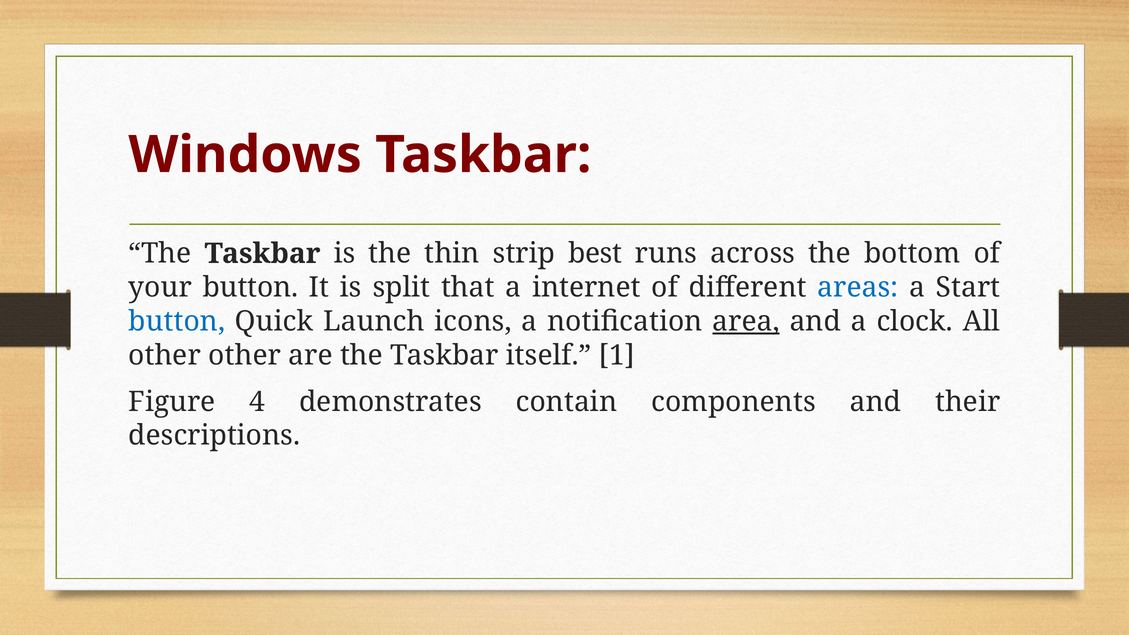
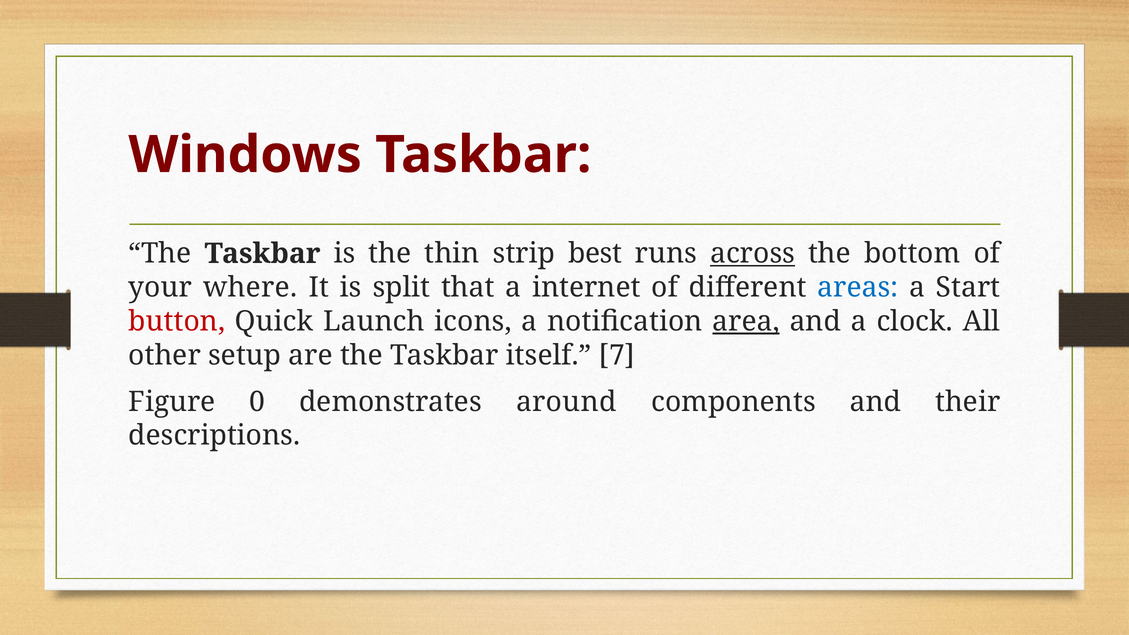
across underline: none -> present (753, 254)
your button: button -> where (250, 287)
button colour: blue -> red (177, 321)
other other: other -> setup (245, 355)
1: 1 -> 7 (617, 355)
4: 4 -> 0 (257, 402)
contain: contain -> around (566, 402)
